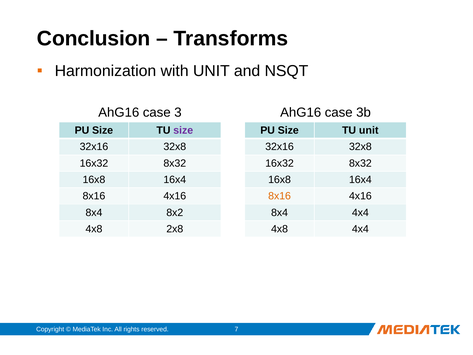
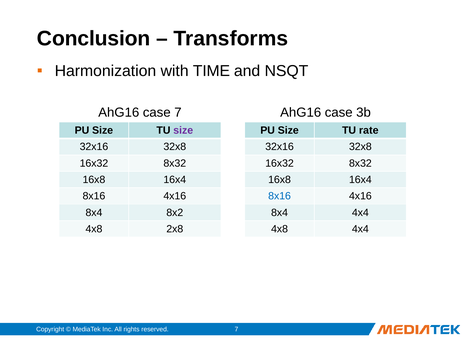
with UNIT: UNIT -> TIME (211, 71)
case 3: 3 -> 7 (178, 112)
TU unit: unit -> rate (369, 130)
8x16 colour: orange -> blue (280, 196)
